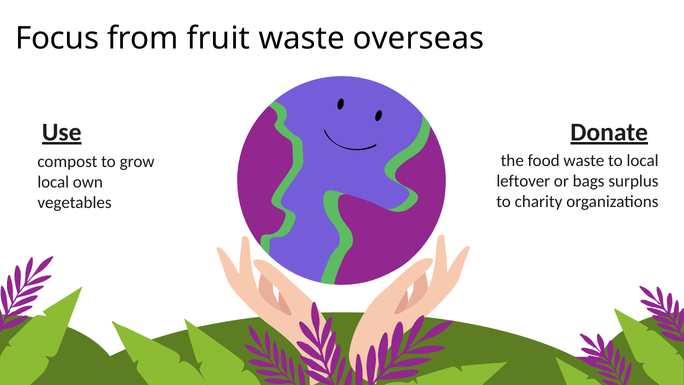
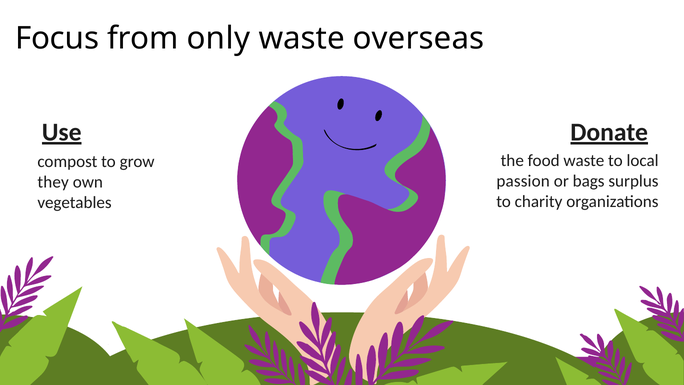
fruit: fruit -> only (218, 38)
leftover: leftover -> passion (523, 181)
local: local -> they (53, 182)
